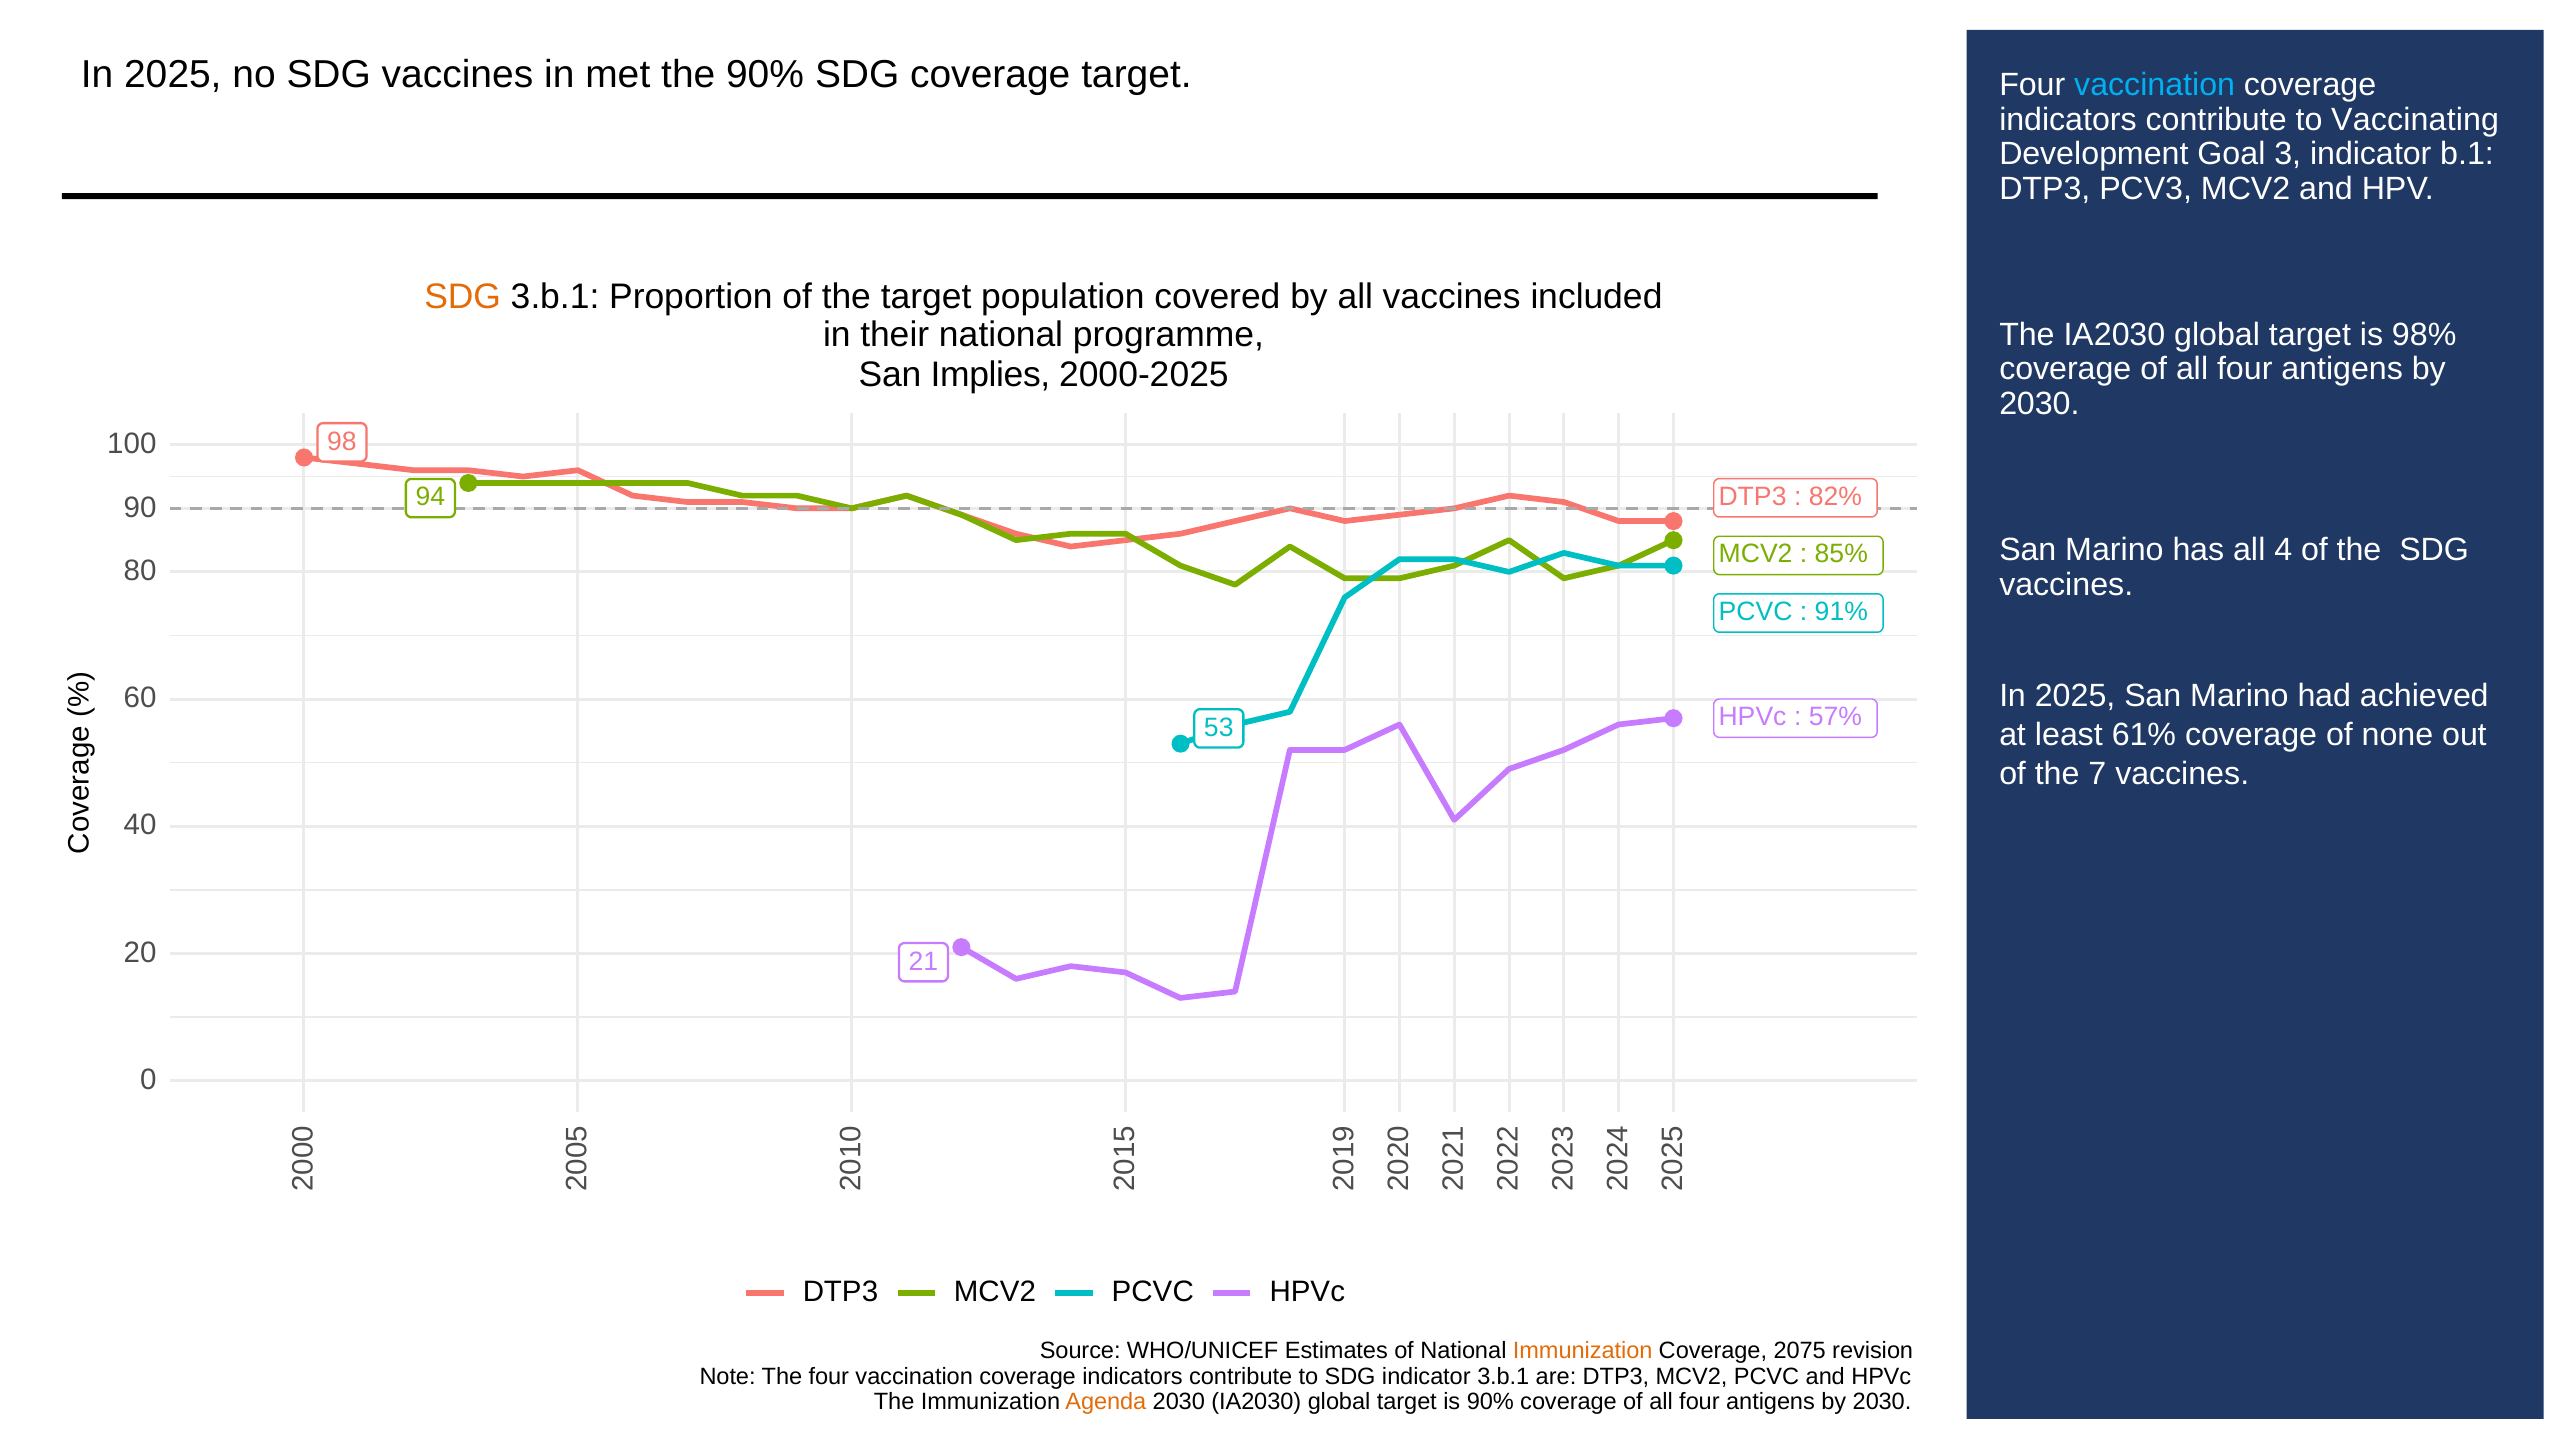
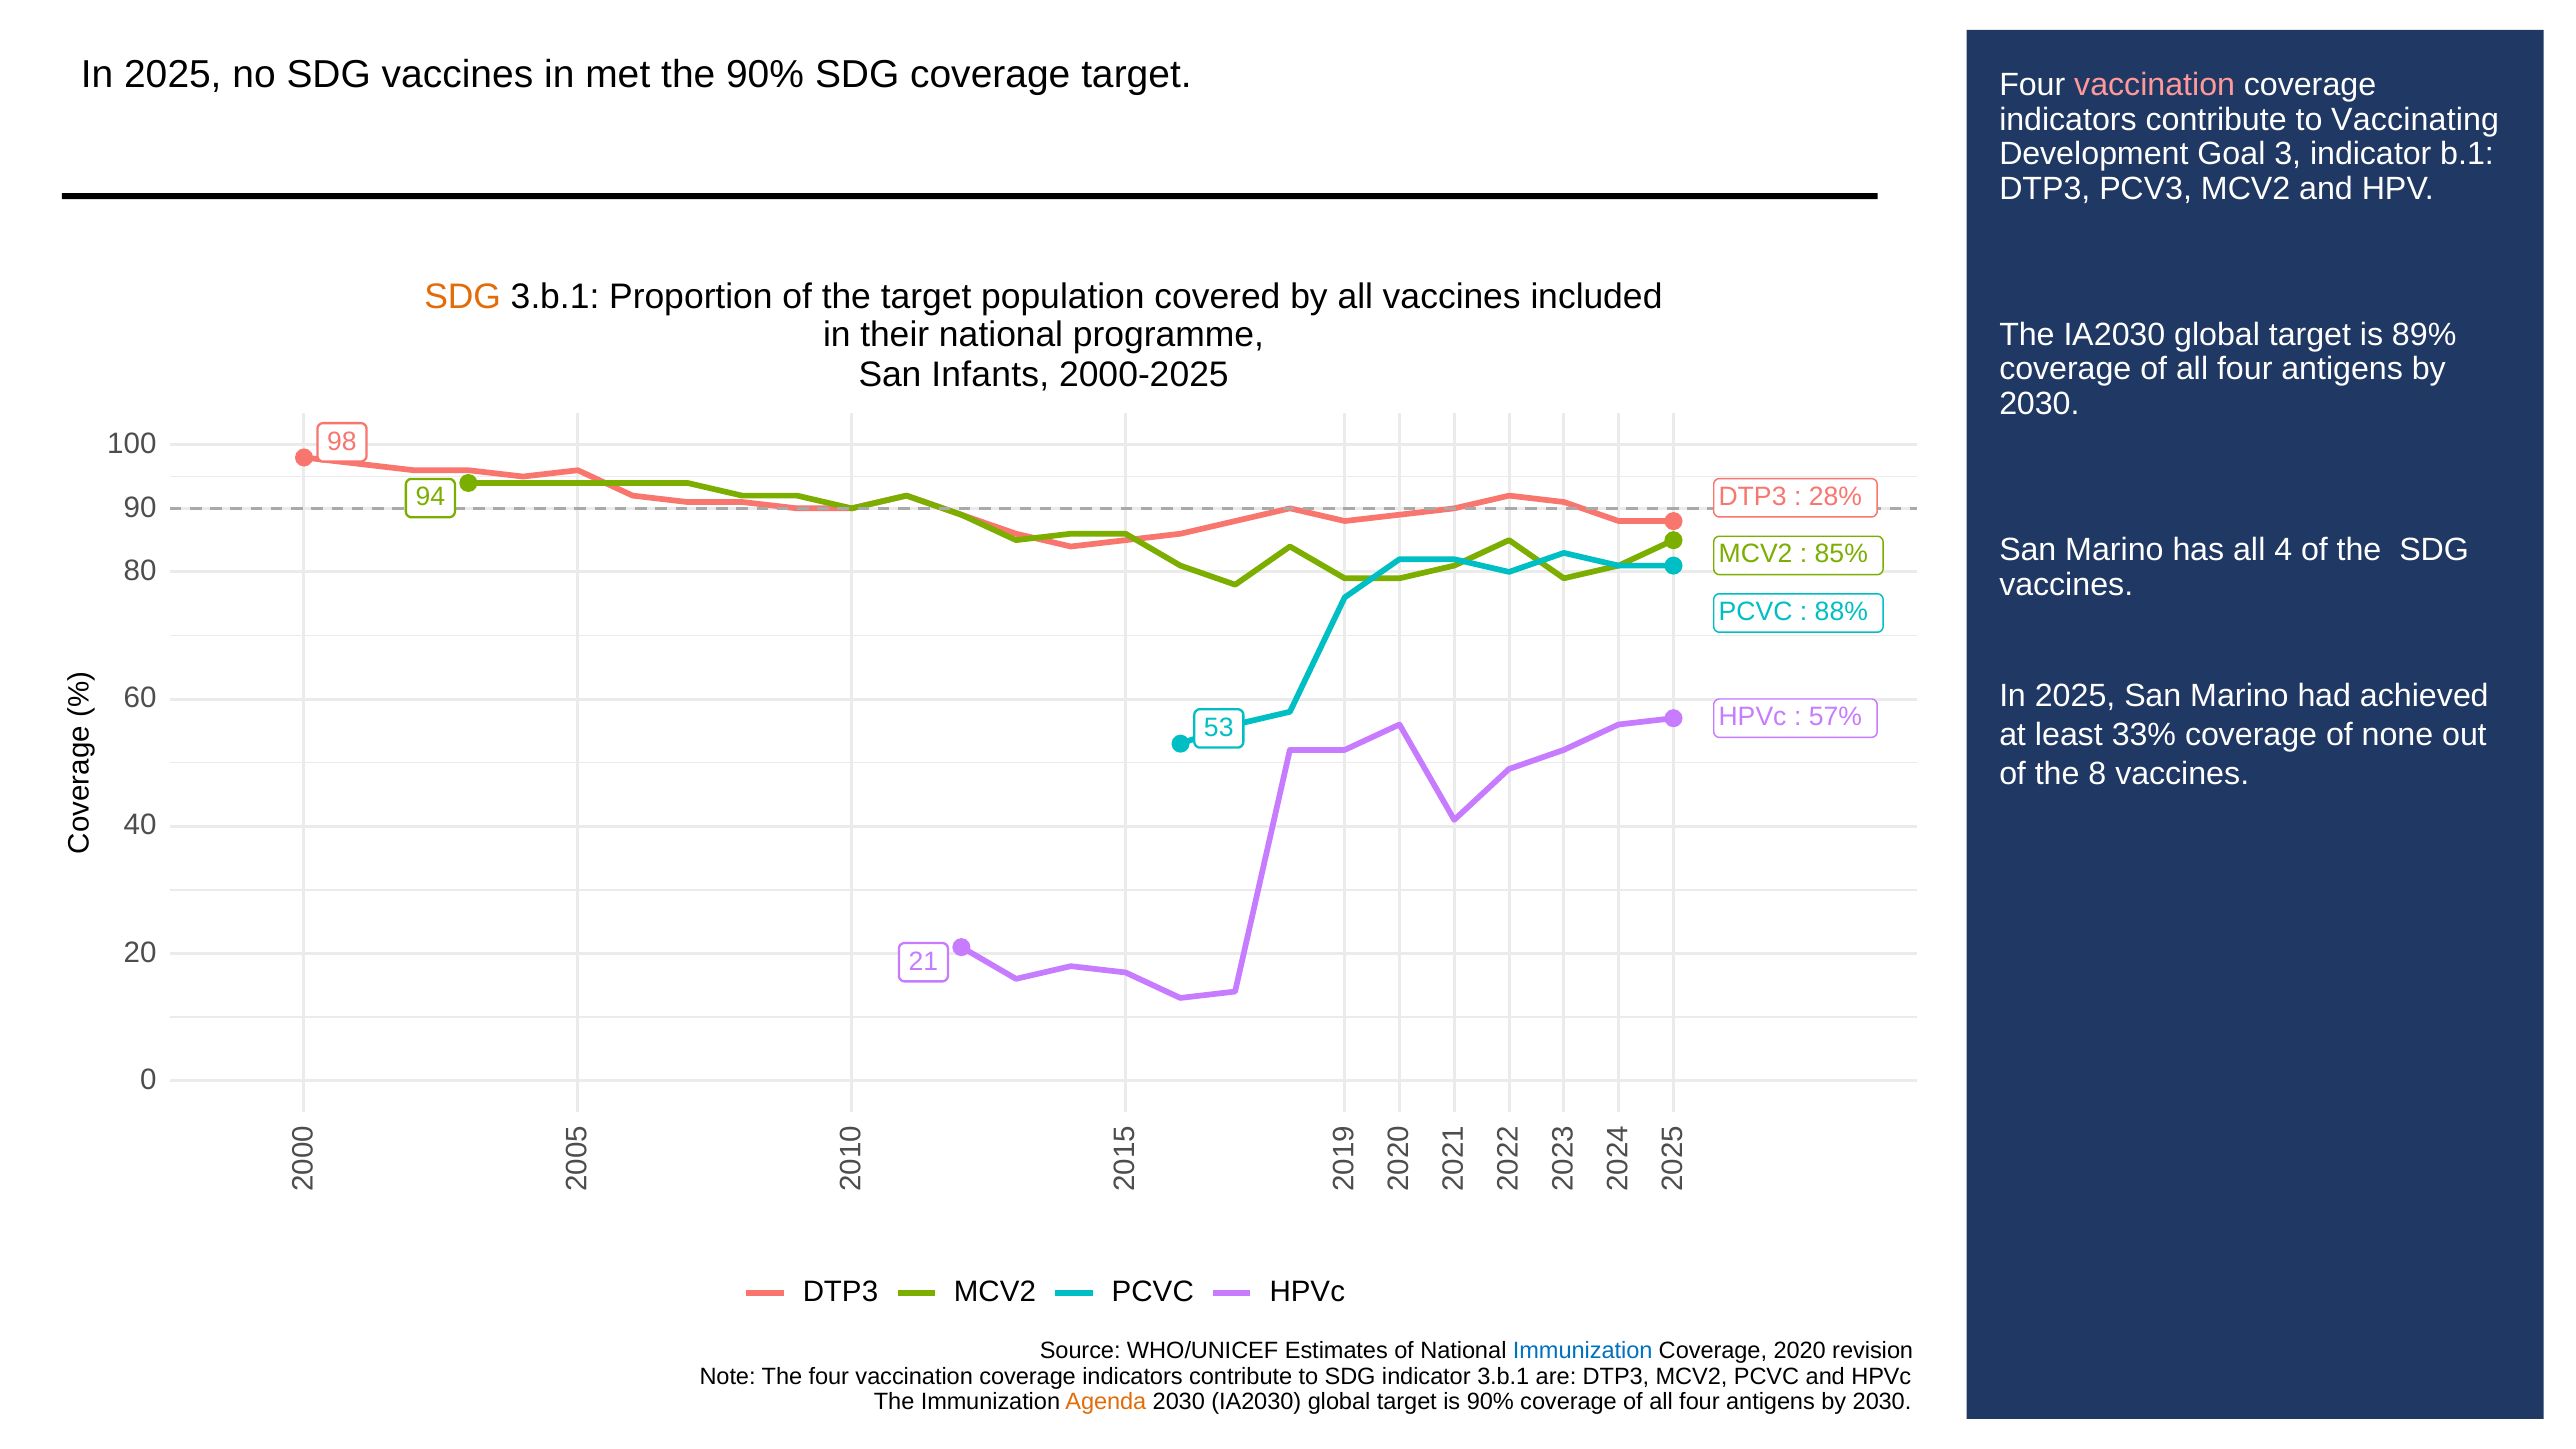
vaccination colour: light blue -> pink (2155, 85)
98%: 98% -> 89% (2424, 335)
Implies: Implies -> Infants (990, 374)
82%: 82% -> 28% (1835, 497)
91%: 91% -> 88% (1841, 612)
61%: 61% -> 33% (2144, 735)
7: 7 -> 8 (2097, 774)
Immunization colour: orange -> blue (1583, 1351)
2075: 2075 -> 2020 (1800, 1351)
